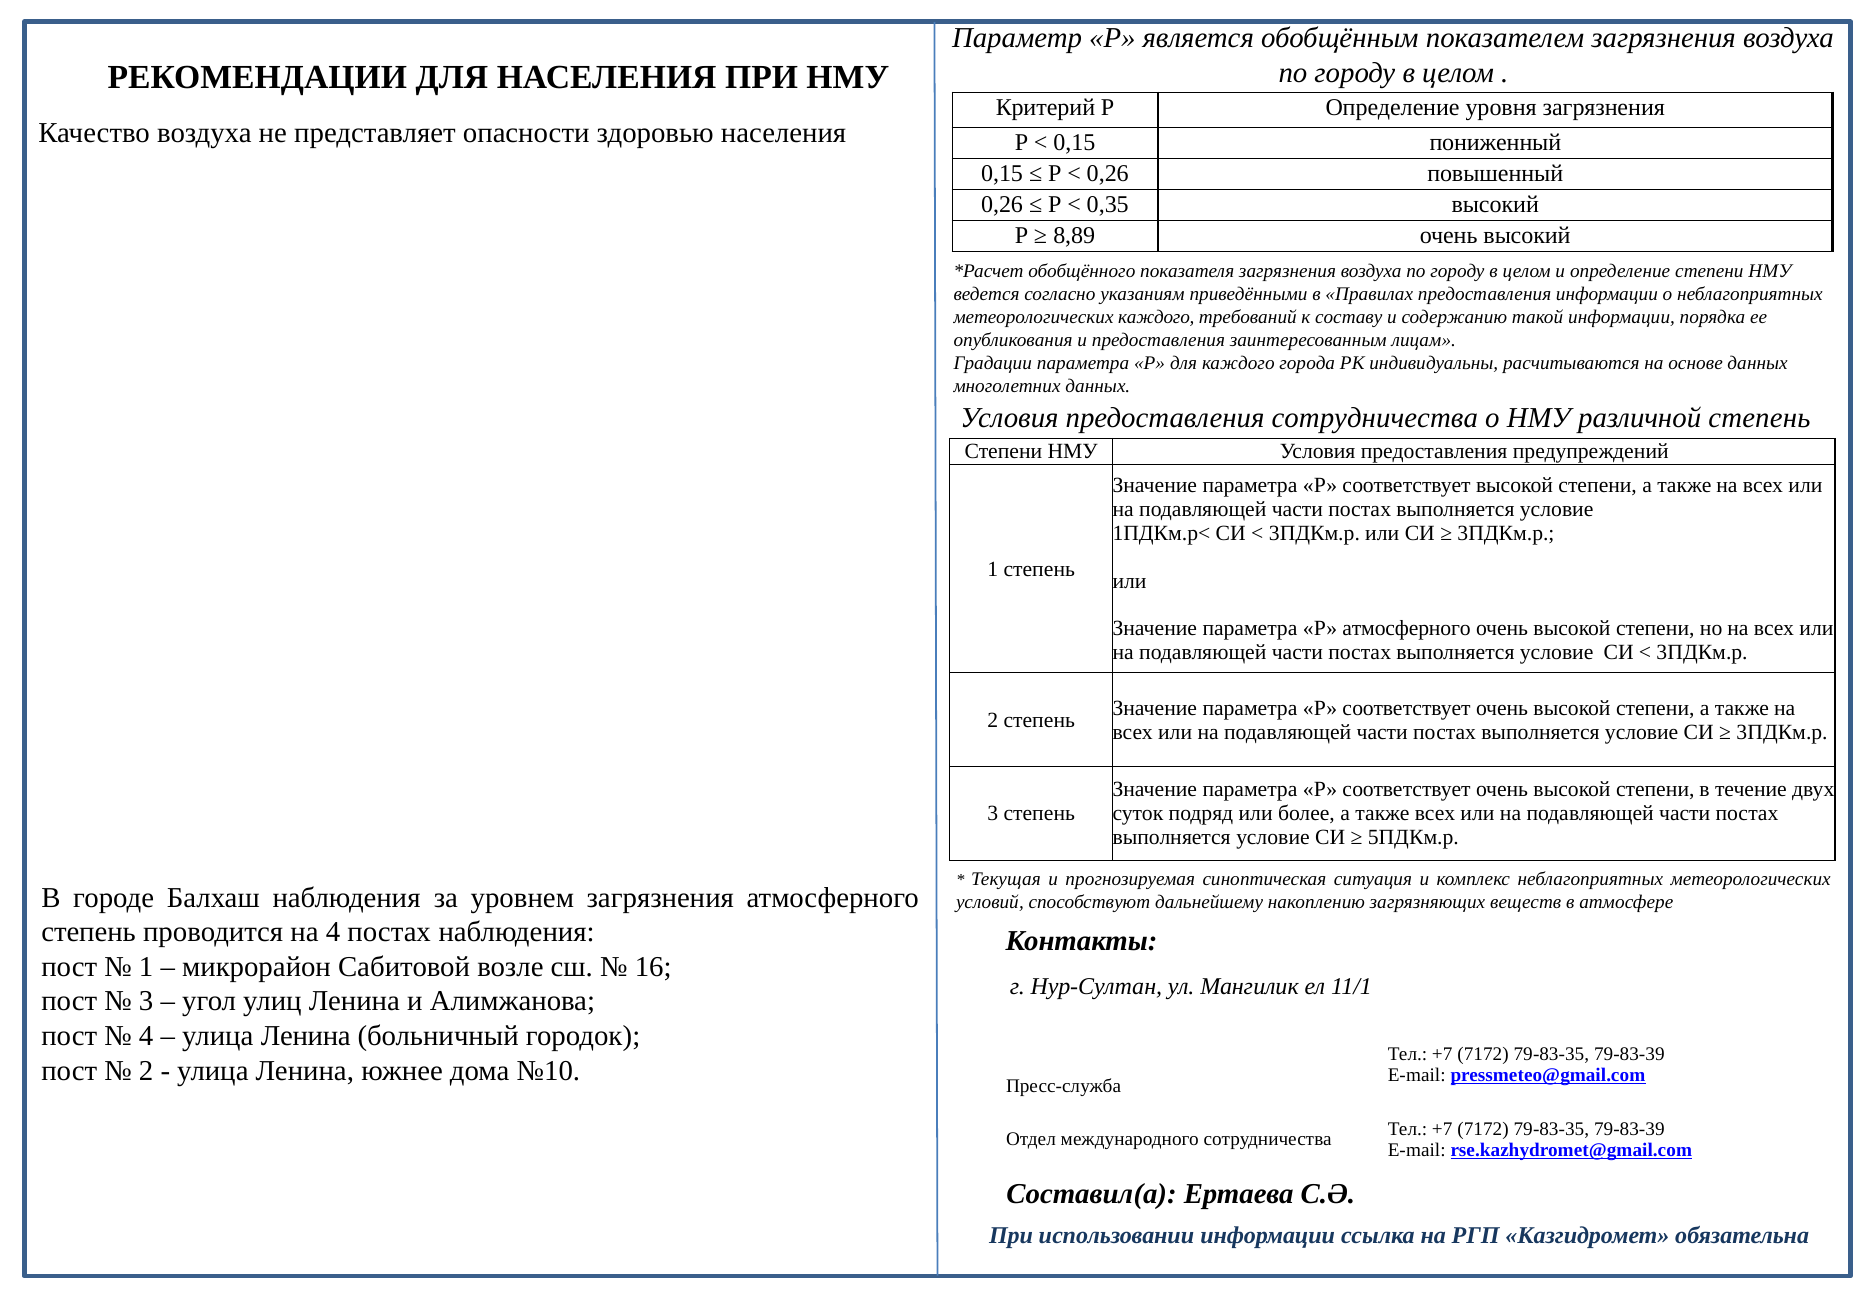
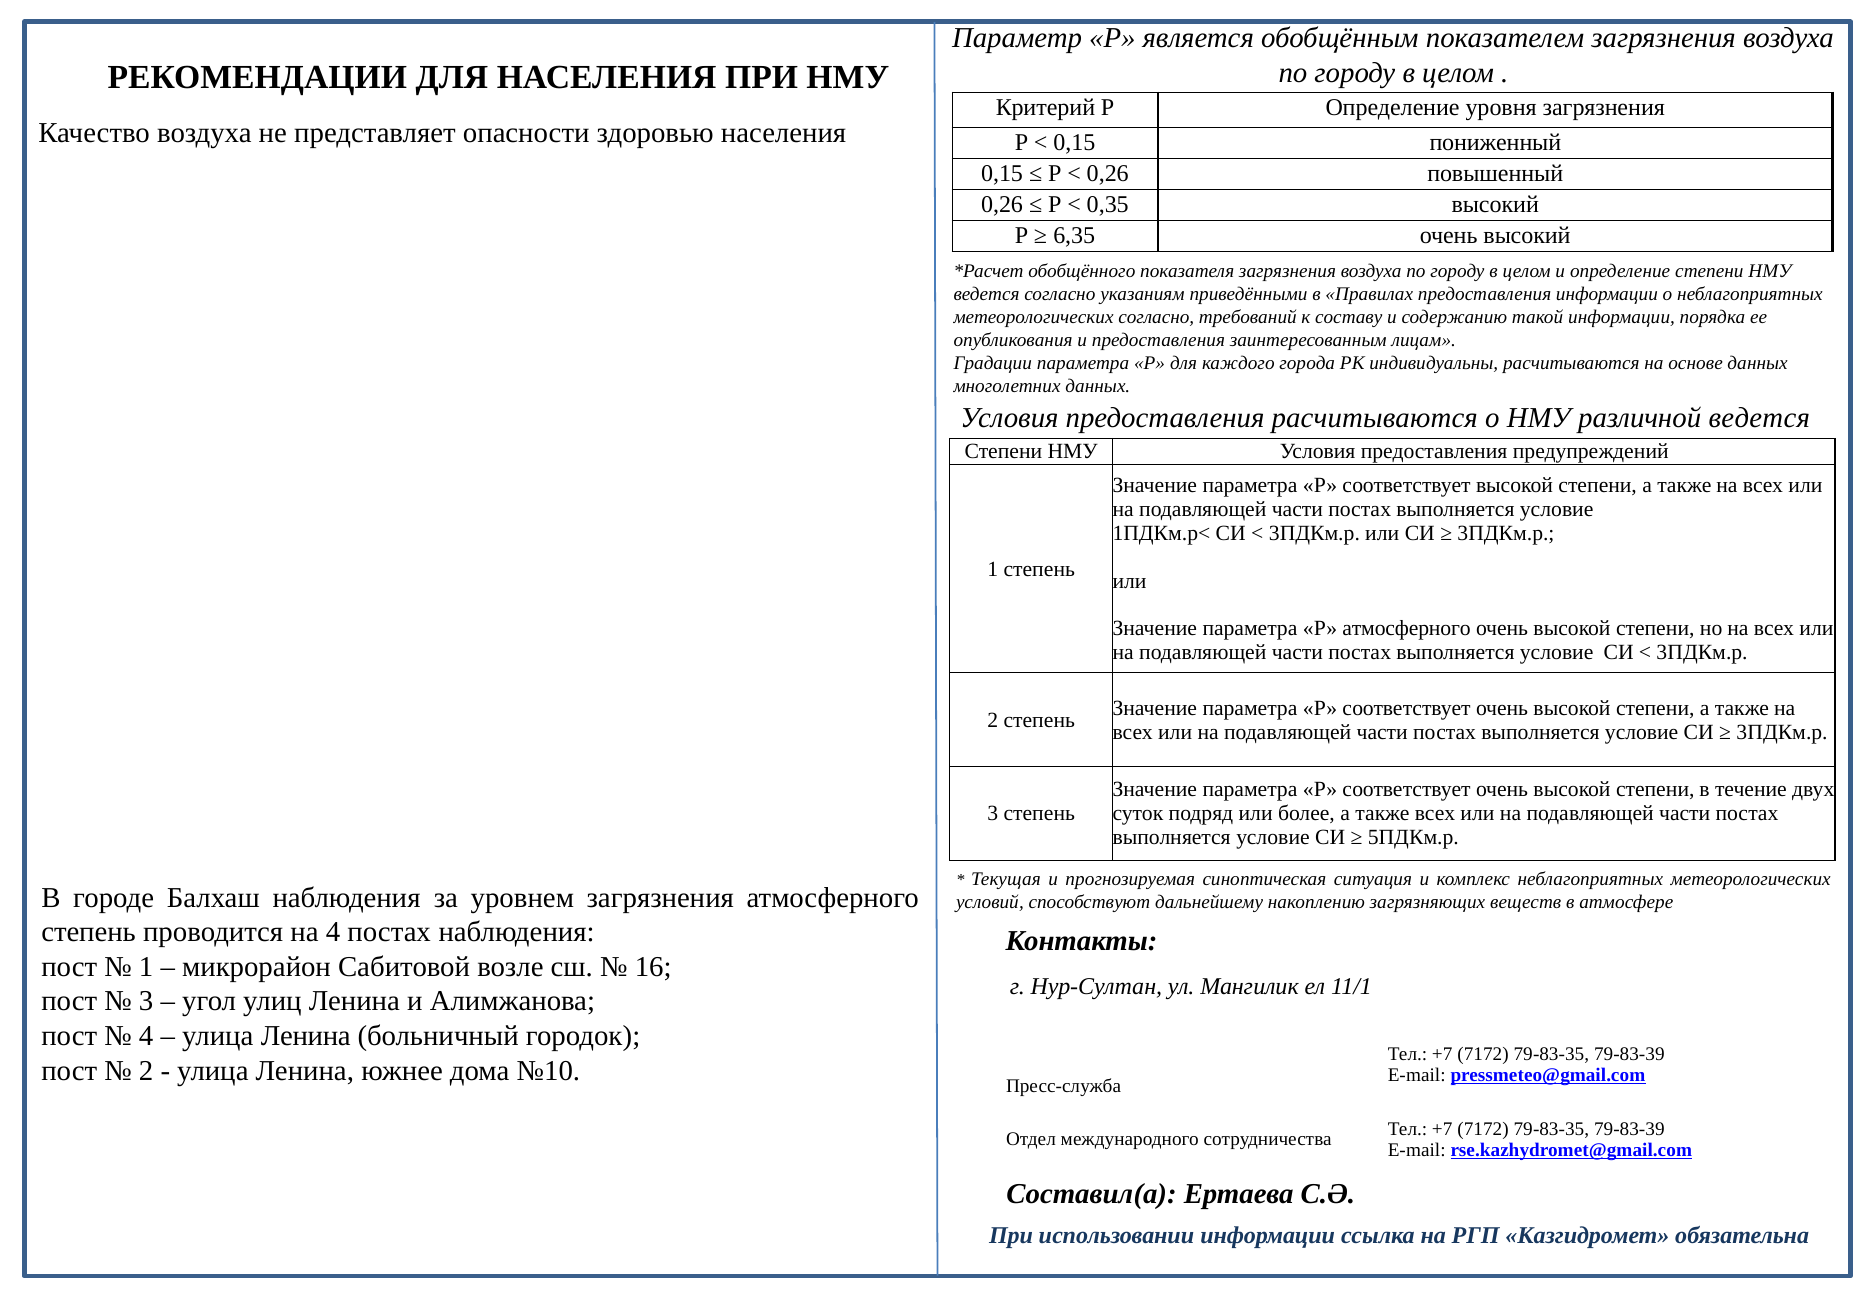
8,89: 8,89 -> 6,35 (1074, 236)
метеорологических каждого: каждого -> согласно (1156, 317)
предоставления сотрудничества: сотрудничества -> расчитываются (1375, 418)
различной степень: степень -> ведется (1759, 418)
